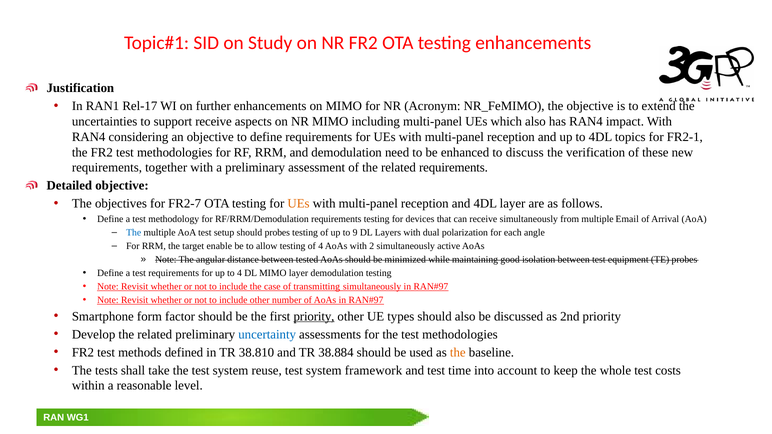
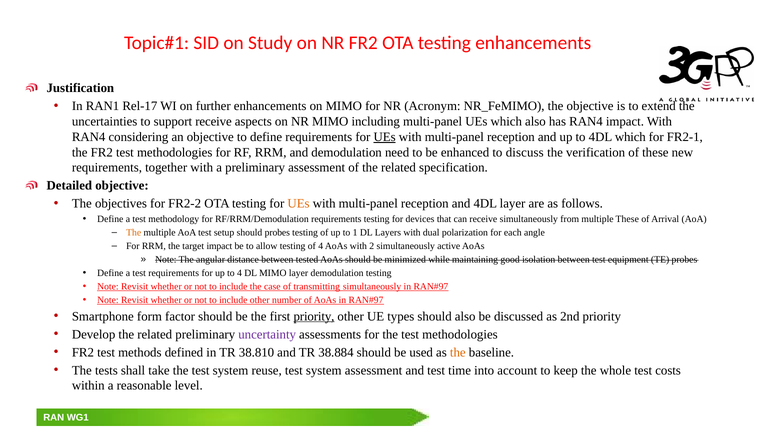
UEs underline: none -> present (385, 137)
4DL topics: topics -> which (630, 137)
related requirements: requirements -> specification (453, 168)
FR2-7: FR2-7 -> FR2-2 (185, 204)
multiple Email: Email -> These (627, 219)
The colour: blue -> orange (134, 233)
9: 9 -> 1 (355, 233)
target enable: enable -> impact (219, 246)
uncertainty colour: blue -> purple (267, 334)
system framework: framework -> assessment (374, 370)
